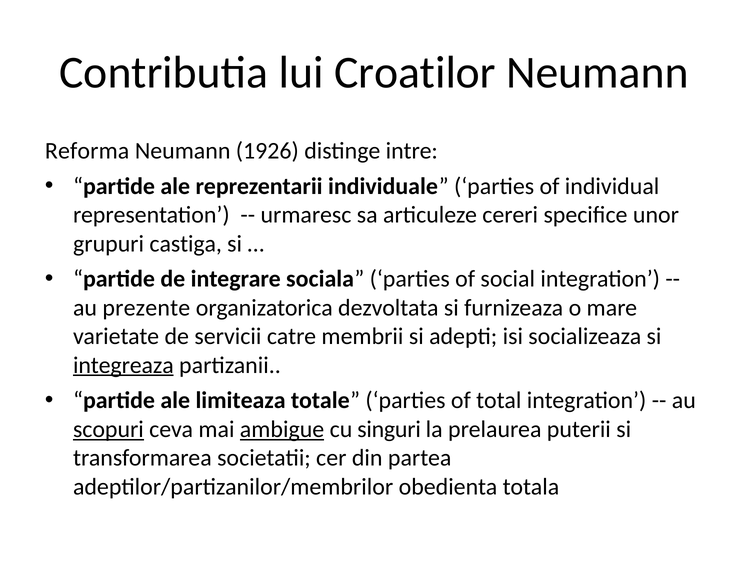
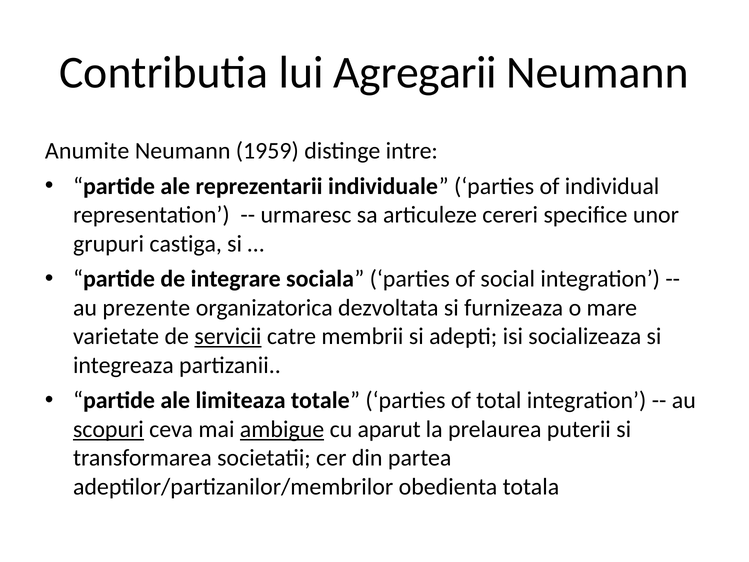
Croatilor: Croatilor -> Agregarii (415, 73)
Reforma: Reforma -> Anumite (87, 151)
1926: 1926 -> 1959 (267, 151)
servicii underline: none -> present (228, 336)
integreaza underline: present -> none (123, 365)
singuri: singuri -> aparut (389, 429)
